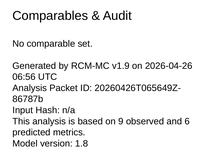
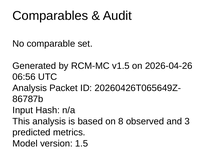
v1.9: v1.9 -> v1.5 (121, 66)
9: 9 -> 8 (121, 121)
6: 6 -> 3 (187, 121)
1.8: 1.8 -> 1.5 (82, 143)
